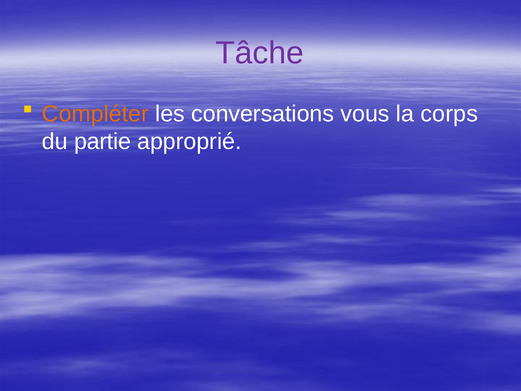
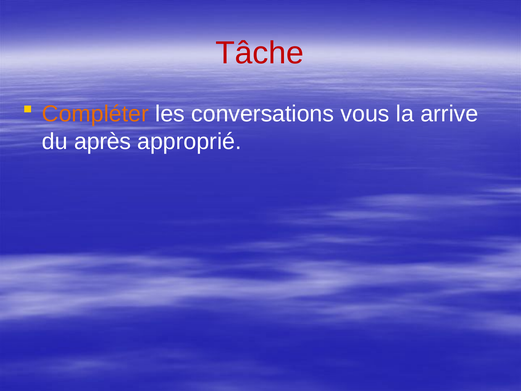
Tâche colour: purple -> red (260, 53)
corps: corps -> arrive (449, 114)
partie: partie -> après (103, 141)
